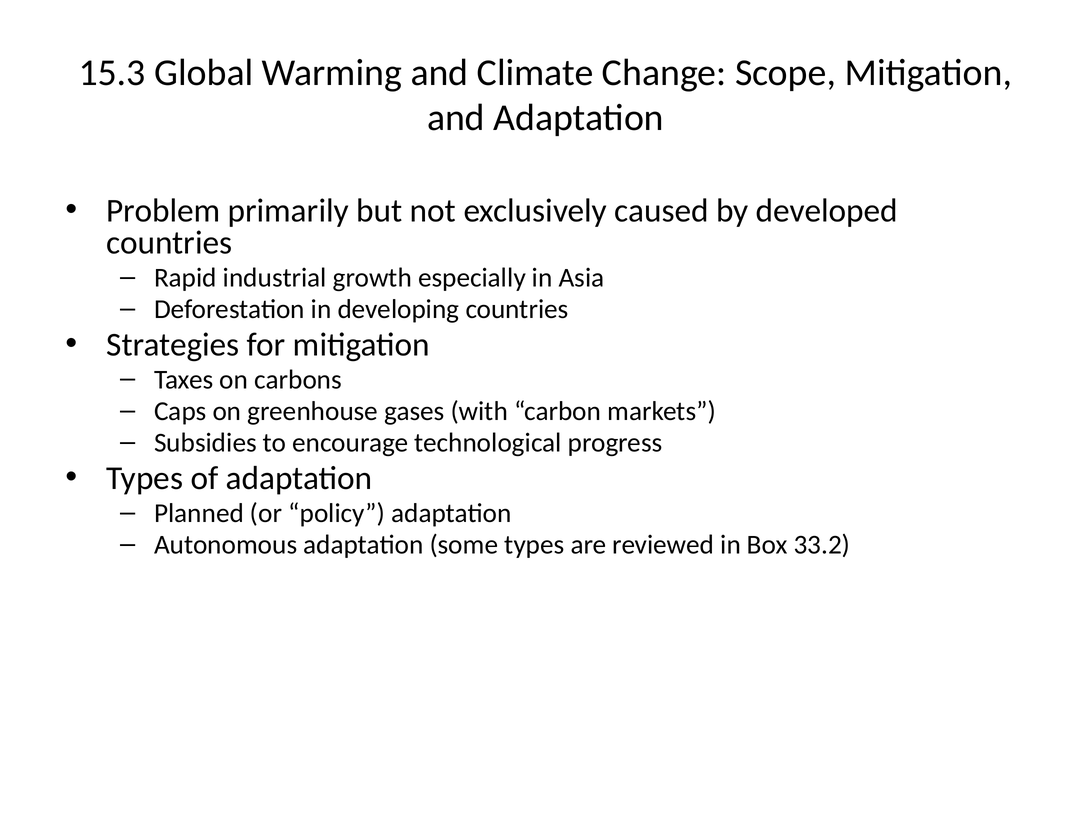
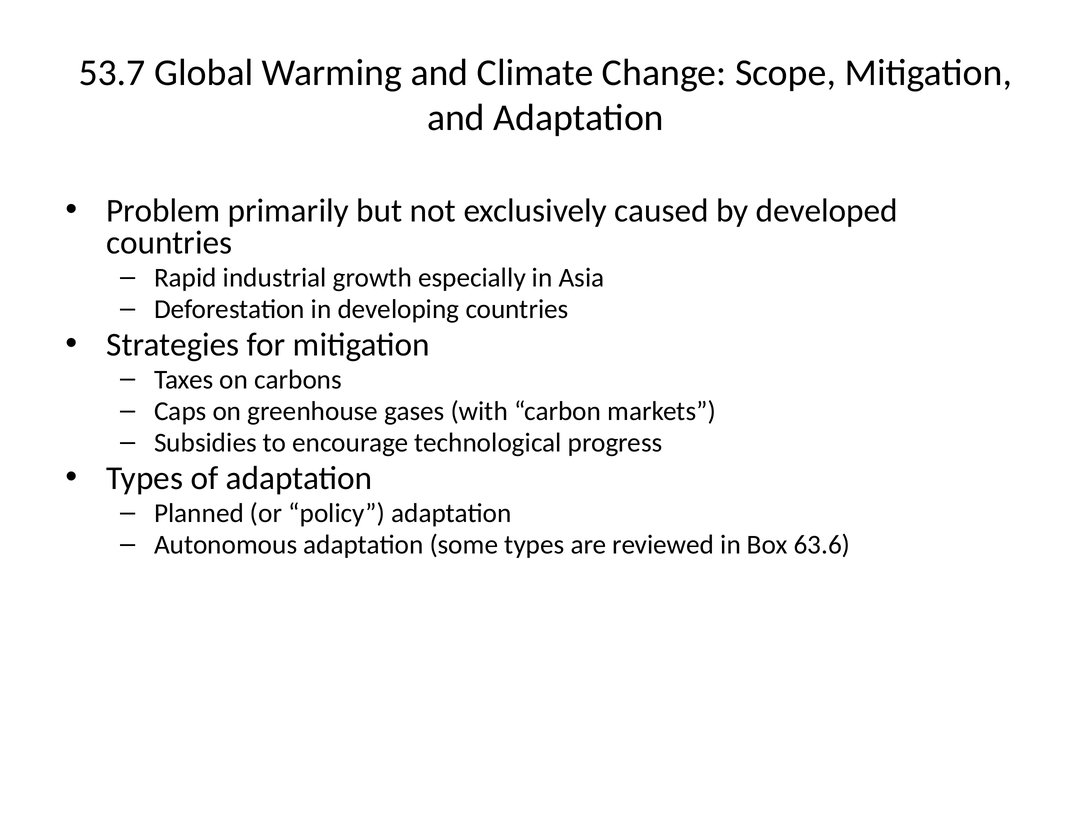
15.3: 15.3 -> 53.7 (112, 73)
33.2: 33.2 -> 63.6 (822, 545)
